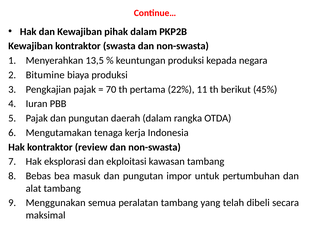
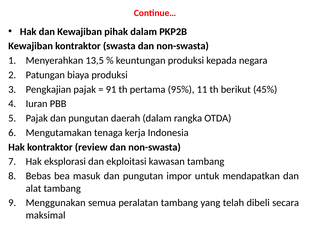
Bitumine: Bitumine -> Patungan (45, 75)
70: 70 -> 91 (111, 90)
22%: 22% -> 95% (181, 90)
pertumbuhan: pertumbuhan -> mendapatkan (251, 176)
